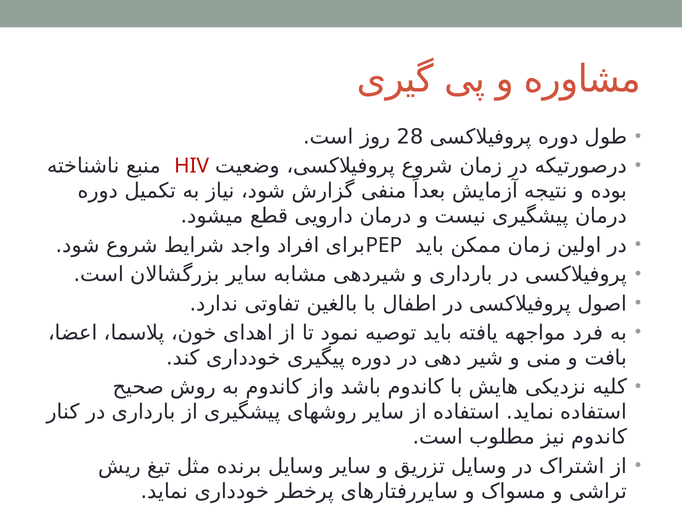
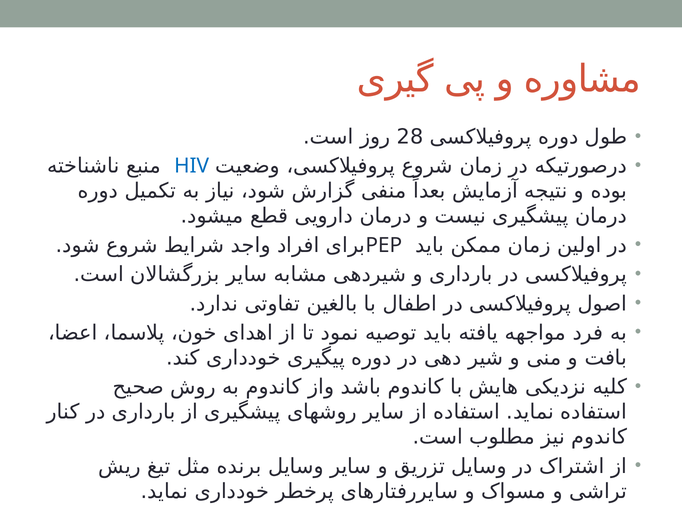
HIV colour: red -> blue (192, 166)
